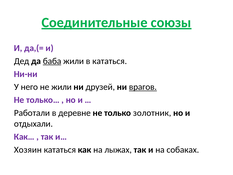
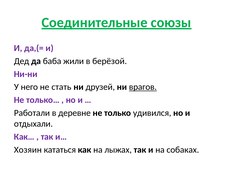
баба underline: present -> none (52, 61)
в кататься: кататься -> берёзой (110, 61)
не жили: жили -> стать (61, 87)
золотник: золотник -> удивился (152, 113)
